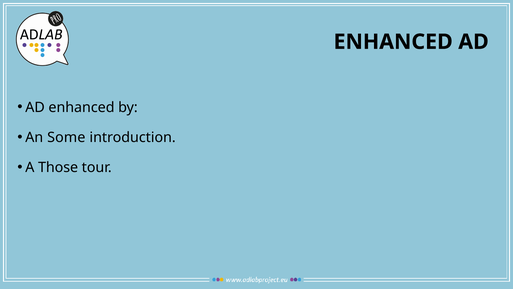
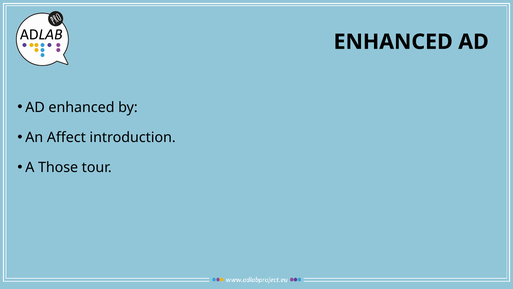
Some: Some -> Affect (66, 137)
